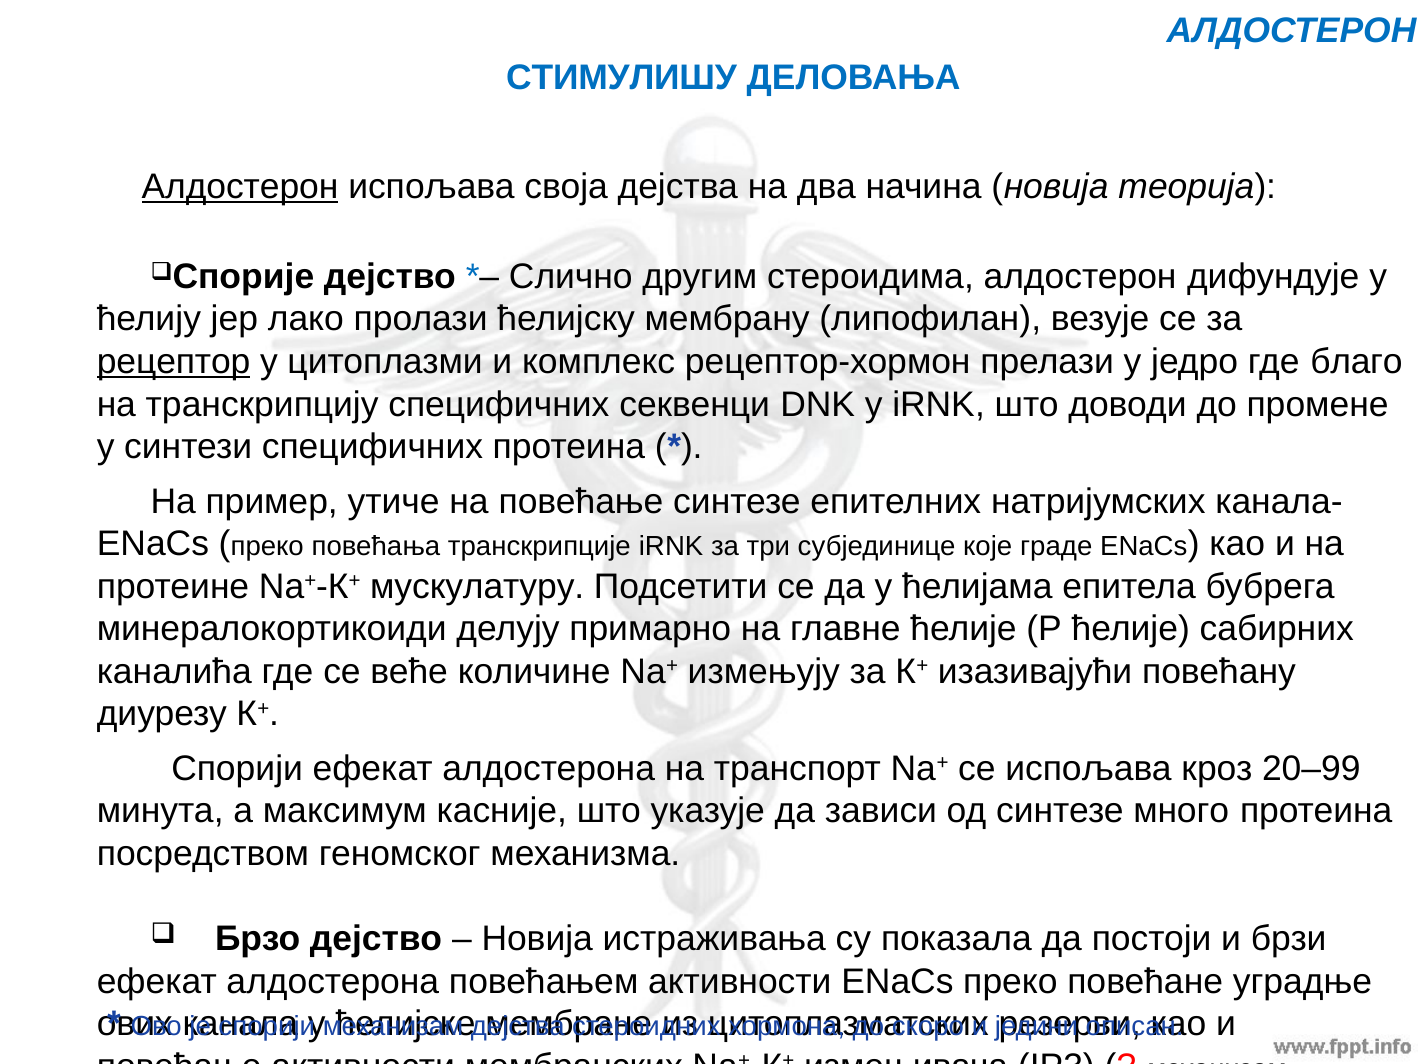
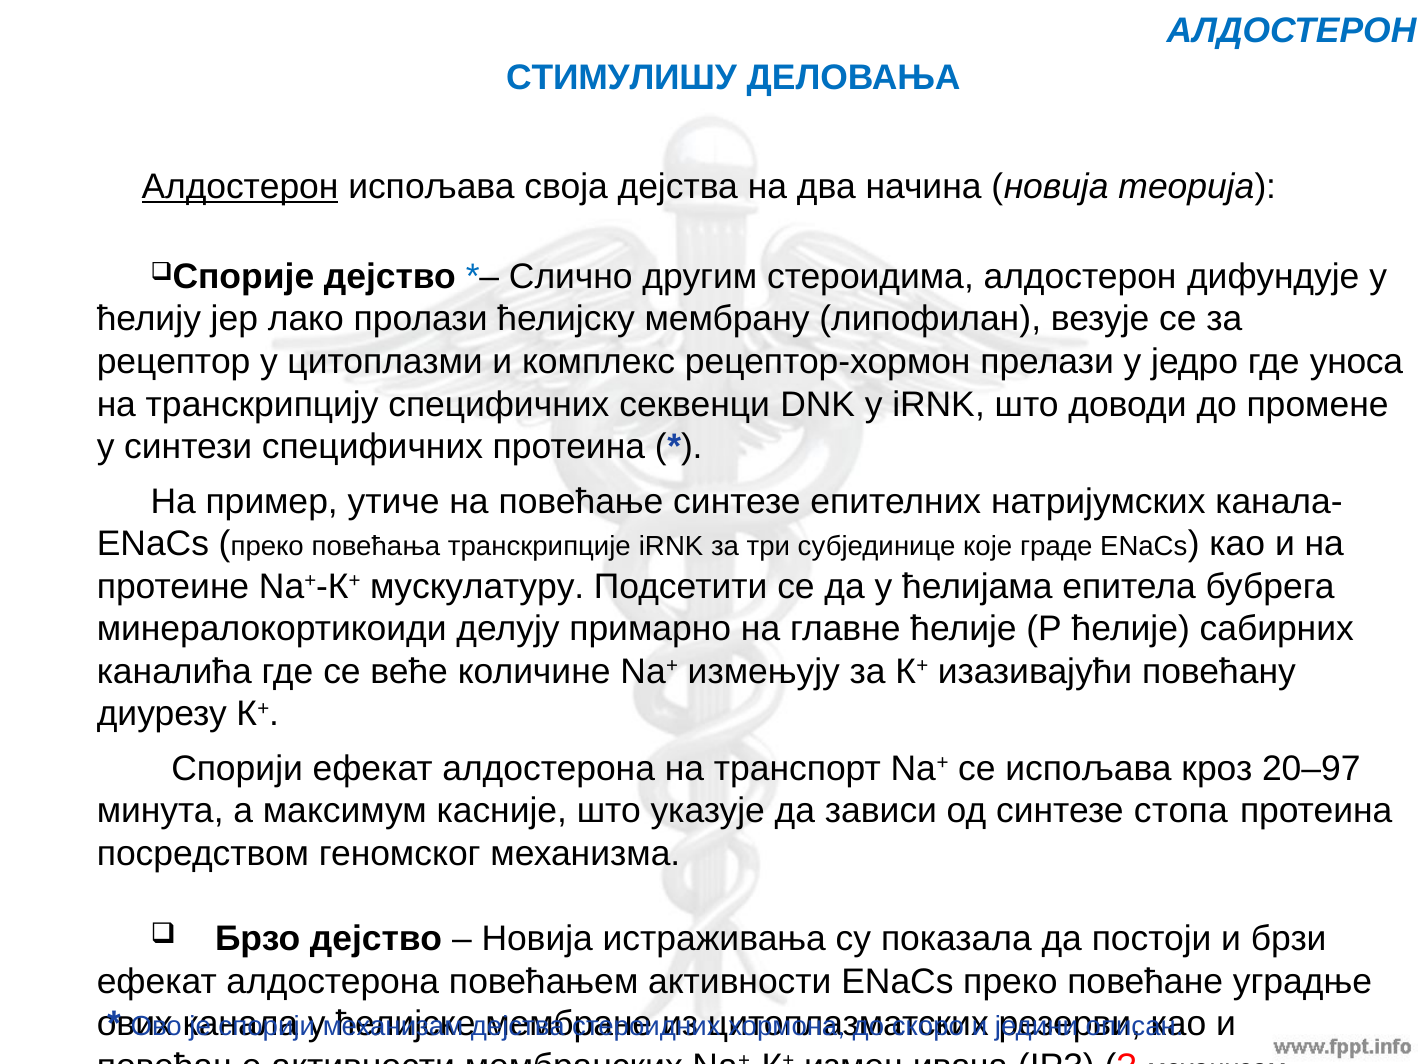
рецептор underline: present -> none (174, 362)
благо: благо -> уноса (1356, 362)
20–99: 20–99 -> 20–97 (1311, 768)
много: много -> стопа (1181, 811)
